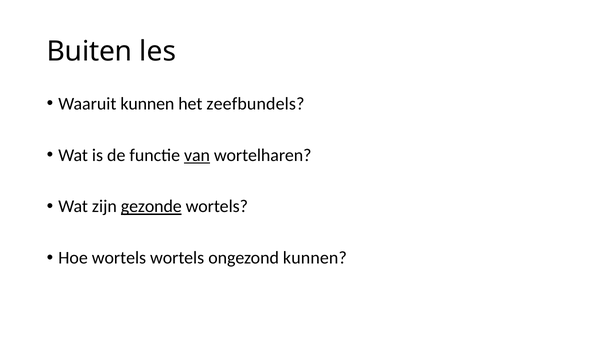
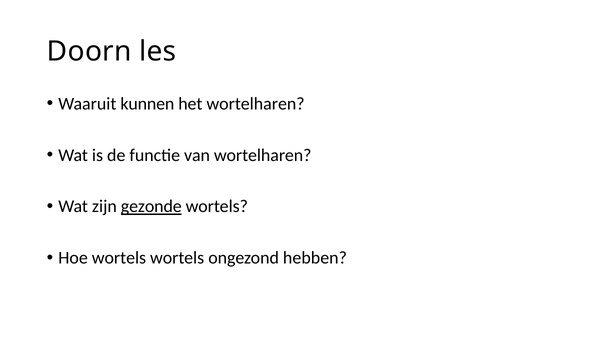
Buiten: Buiten -> Doorn (89, 52)
het zeefbundels: zeefbundels -> wortelharen (256, 104)
van underline: present -> none (197, 155)
ongezond kunnen: kunnen -> hebben (315, 258)
